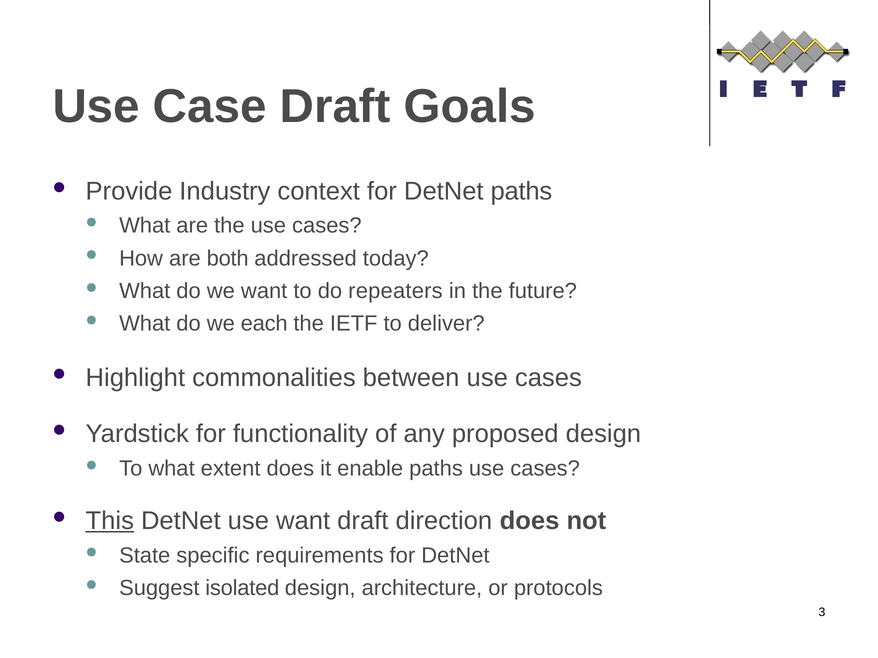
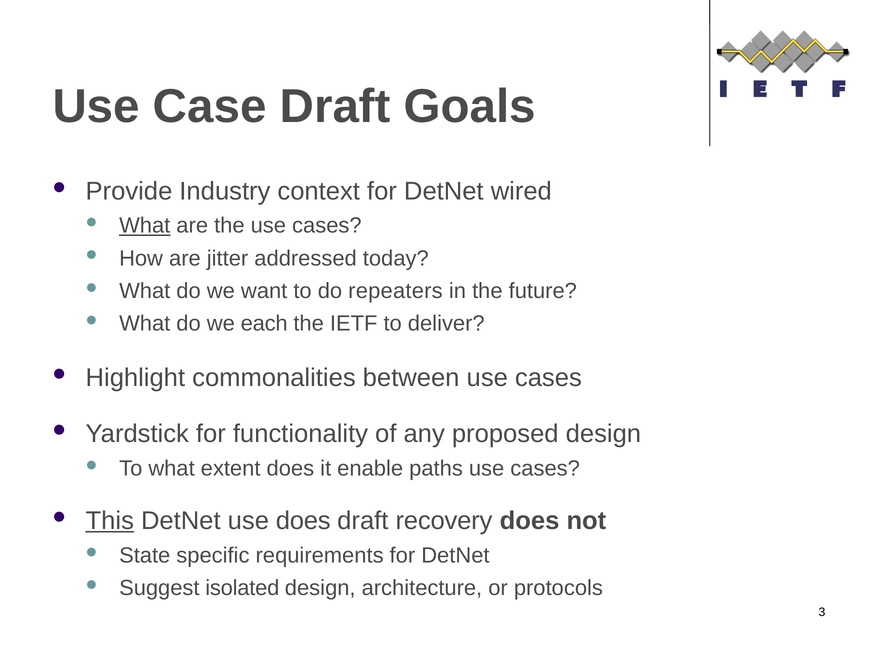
DetNet paths: paths -> wired (521, 191)
What underline: none -> present (145, 226)
both: both -> jitter (228, 259)
use want: want -> does (303, 521)
direction: direction -> recovery (444, 521)
